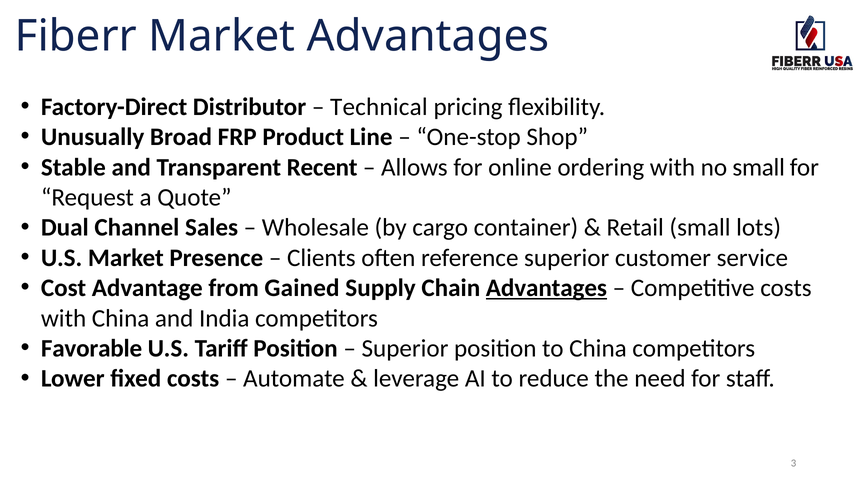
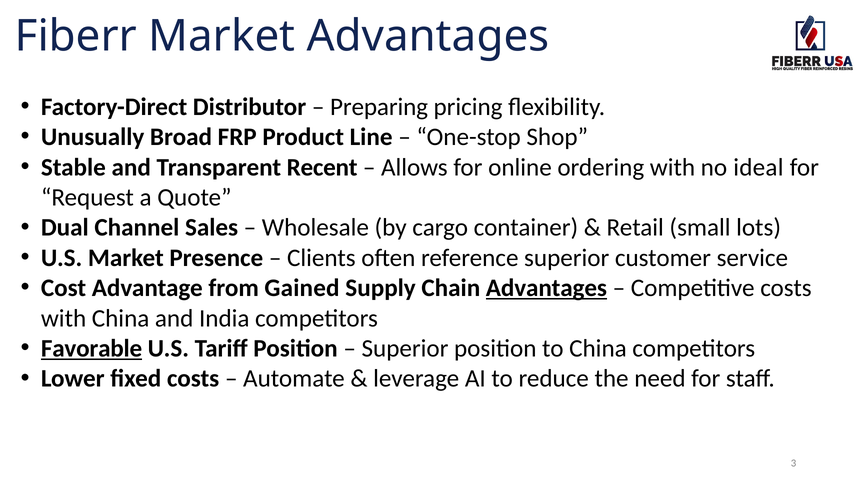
Technical: Technical -> Preparing (379, 107)
no small: small -> ideal (758, 167)
Favorable underline: none -> present (92, 348)
